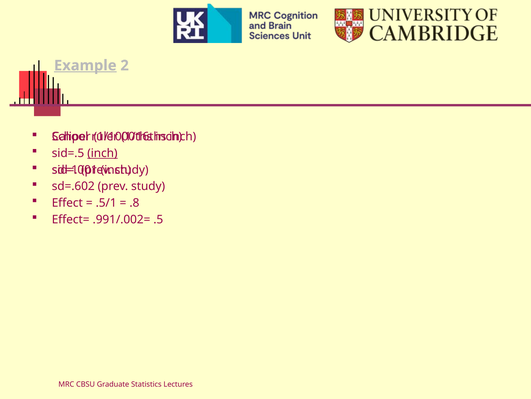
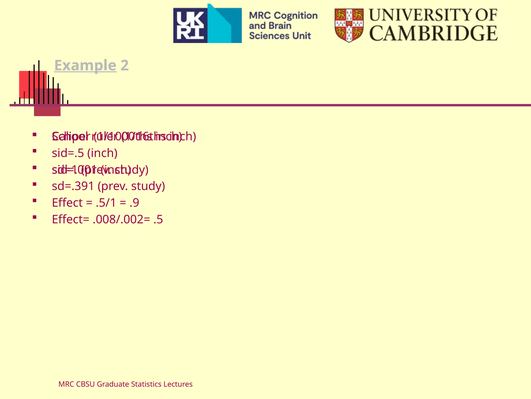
inch underline: present -> none (102, 153)
sd=.602: sd=.602 -> sd=.391 (73, 186)
.8: .8 -> .9 (134, 203)
.991/.002=: .991/.002= -> .008/.002= (121, 219)
